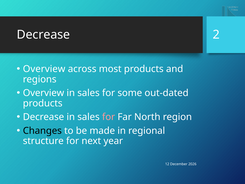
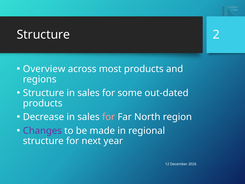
Decrease: Decrease -> Structure (43, 35)
Overview: Overview -> Structure (44, 93)
Changes colour: black -> purple (42, 130)
